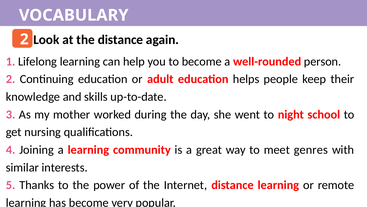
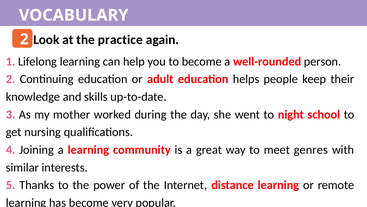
the distance: distance -> practice (120, 40)
